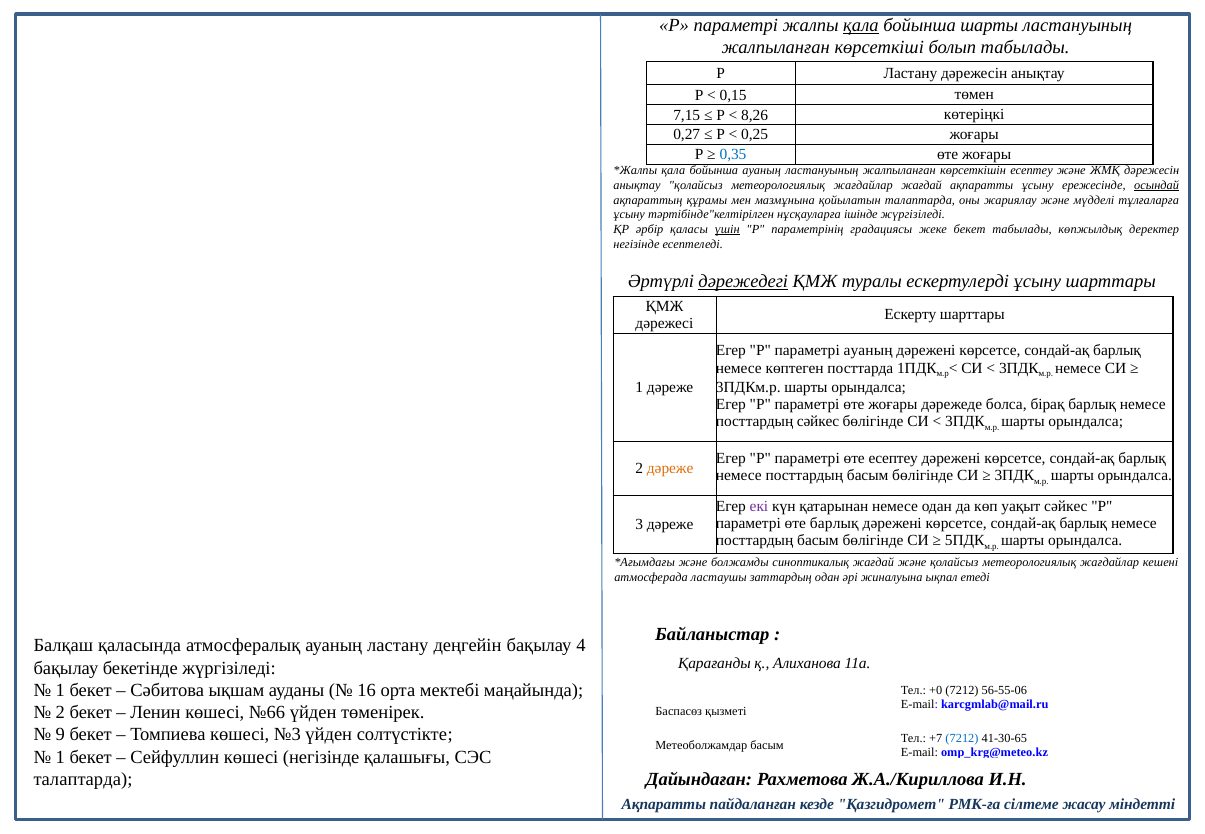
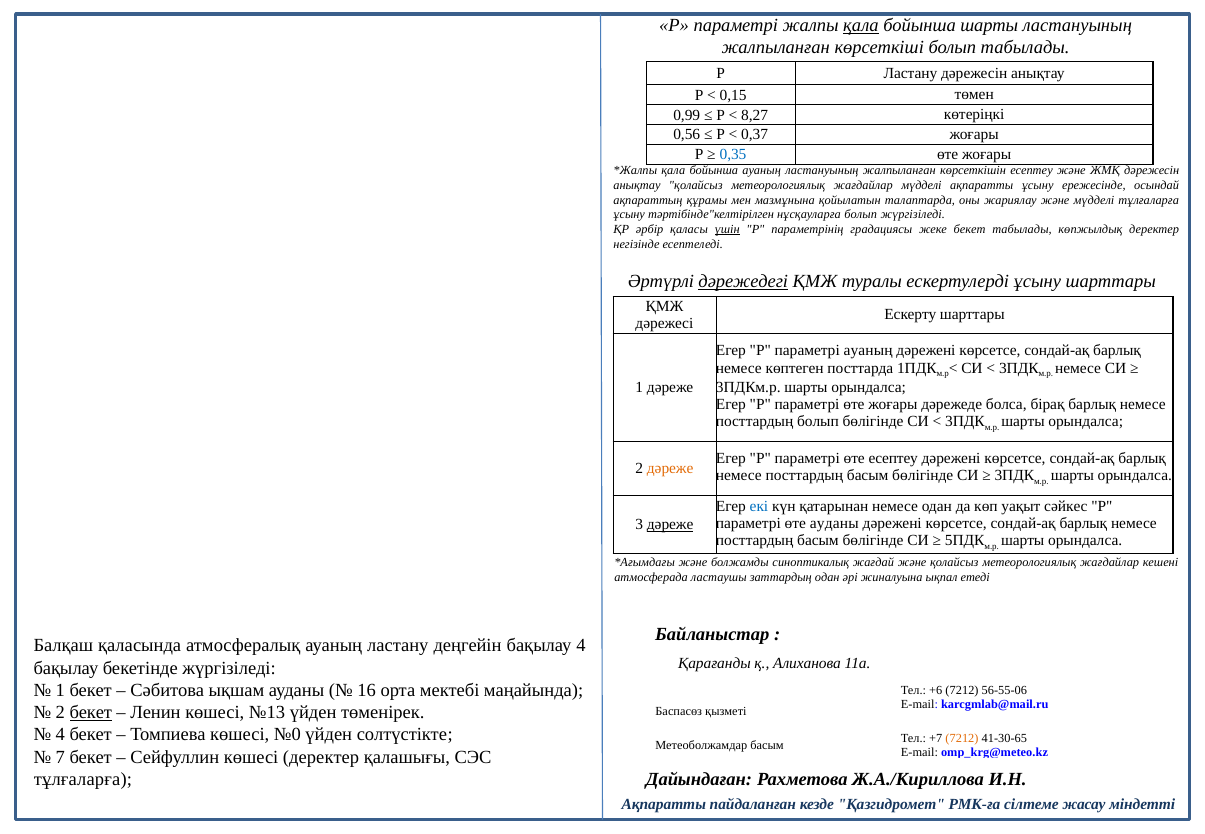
7,15: 7,15 -> 0,99 (687, 115)
8,26: 8,26 -> 8,27 (755, 115)
0,27: 0,27 -> 0,56 (687, 135)
0,25: 0,25 -> 0,37 (755, 135)
жағдайлар жағдай: жағдай -> мүдделі (922, 185)
осындай underline: present -> none (1157, 185)
нұсқауларға ішінде: ішінде -> болып (861, 215)
посттардың сәйкес: сәйкес -> болып (818, 422)
екі colour: purple -> blue (759, 506)
өте барлық: барлық -> ауданы (834, 523)
дәреже underline: none -> present (670, 525)
+0: +0 -> +6 (936, 691)
бекет underline: none -> present (91, 713)
№66: №66 -> №13 (267, 713)
9: 9 -> 4 (60, 735)
№3: №3 -> №0 (287, 735)
7212 colour: blue -> orange (962, 739)
1: 1 -> 7 (60, 757)
көшесі негізінде: негізінде -> деректер (321, 757)
талаптарда: талаптарда -> тұлғаларға (83, 779)
